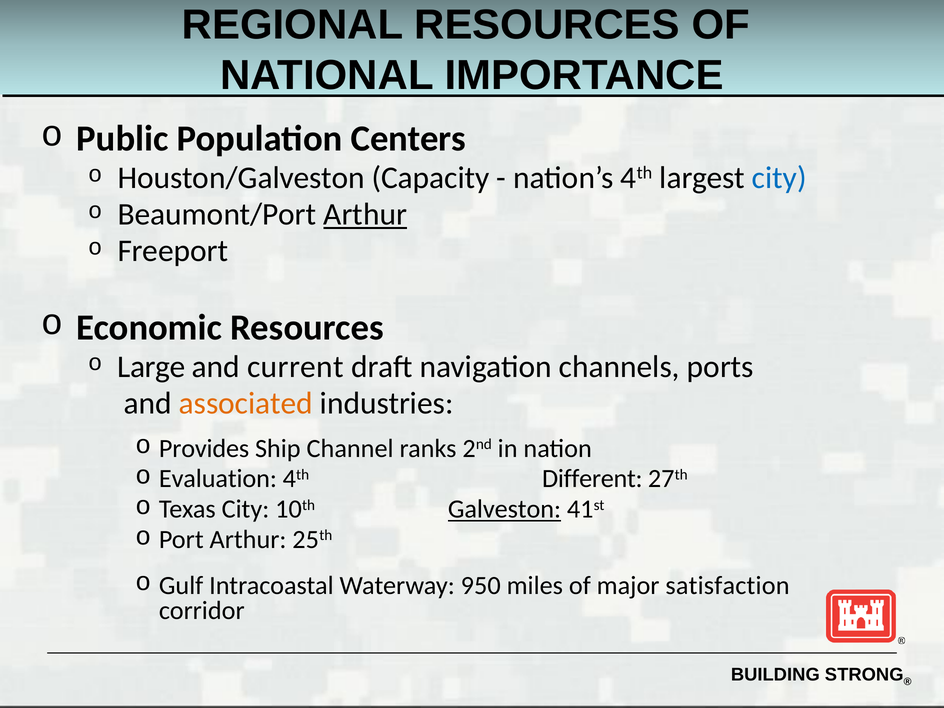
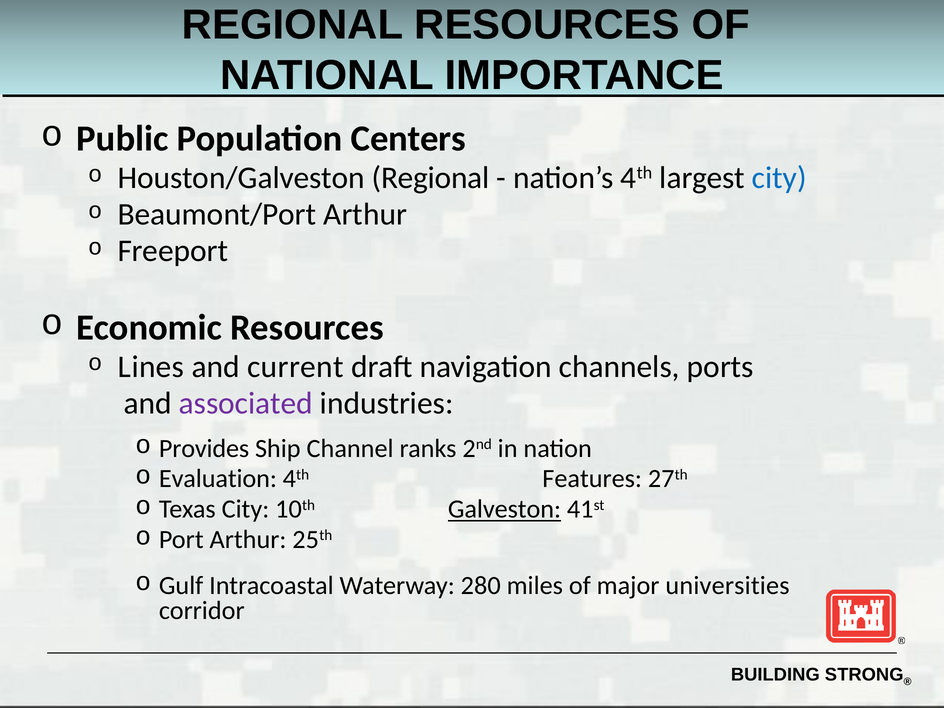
Houston/Galveston Capacity: Capacity -> Regional (431, 178)
Arthur underline: present -> none (365, 215)
Large: Large -> Lines (151, 367)
associated colour: orange -> purple (246, 403)
Different: Different -> Features (592, 479)
950: 950 -> 280 (481, 585)
satisfaction: satisfaction -> universities (728, 585)
